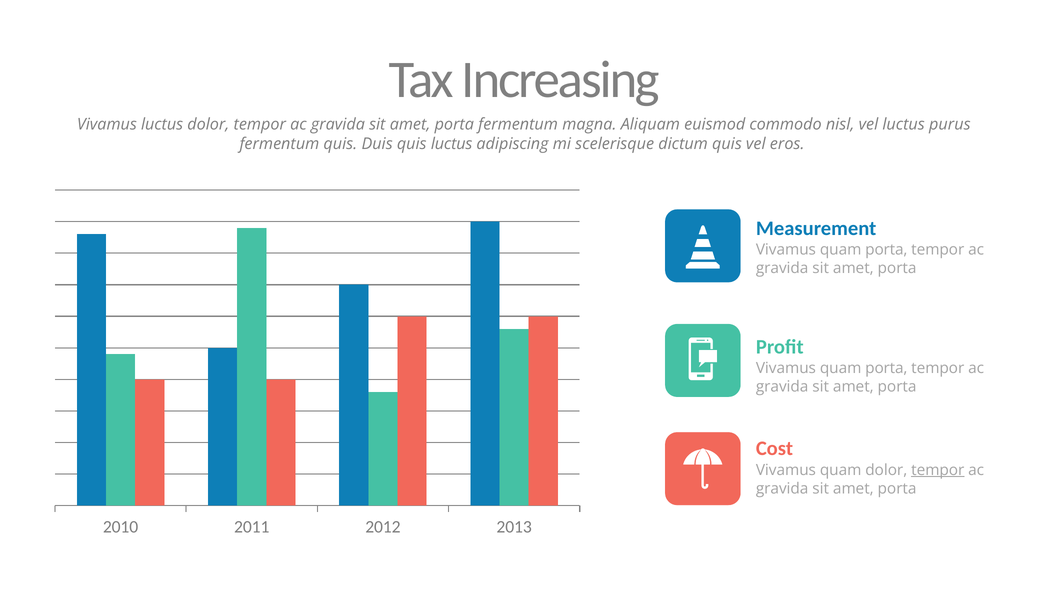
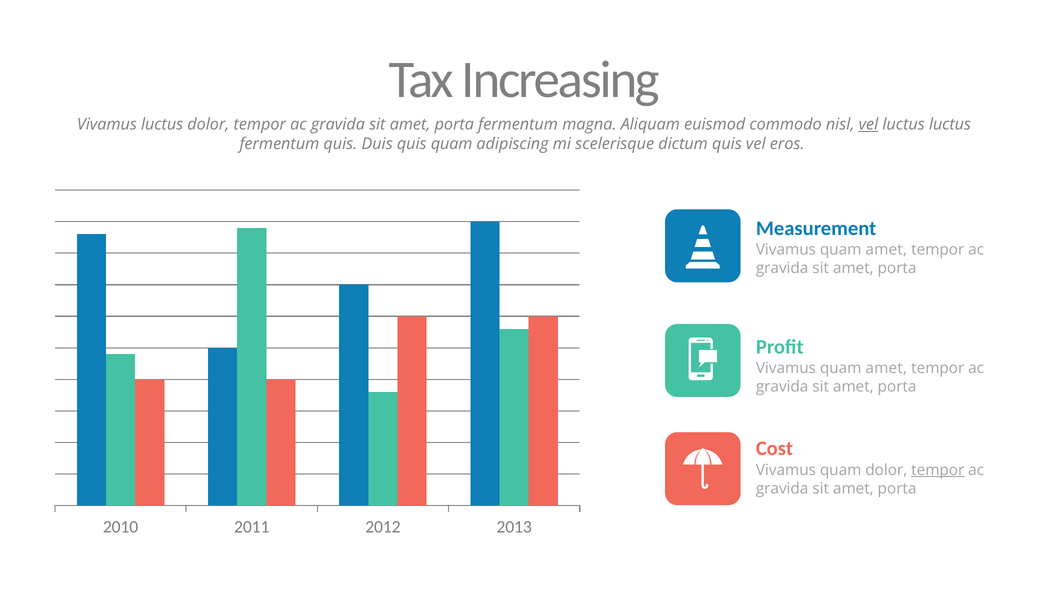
vel underline: none -> present (868, 125)
luctus purus: purus -> luctus (950, 125)
quis luctus: luctus -> quam (452, 144)
porta: porta -> amet (886, 250)
porta: porta -> amet (886, 368)
